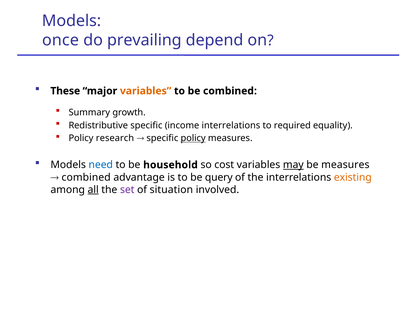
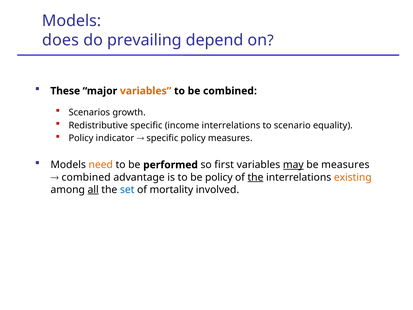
once: once -> does (60, 40)
Summary: Summary -> Scenarios (89, 112)
required: required -> scenario (292, 125)
research: research -> indicator (115, 138)
policy underline: present -> none (193, 138)
need colour: blue -> orange (101, 165)
household: household -> performed (171, 165)
cost: cost -> first (224, 165)
be query: query -> policy (219, 177)
the underline: none -> present (255, 177)
set colour: purple -> blue (127, 190)
situation: situation -> mortality (171, 190)
